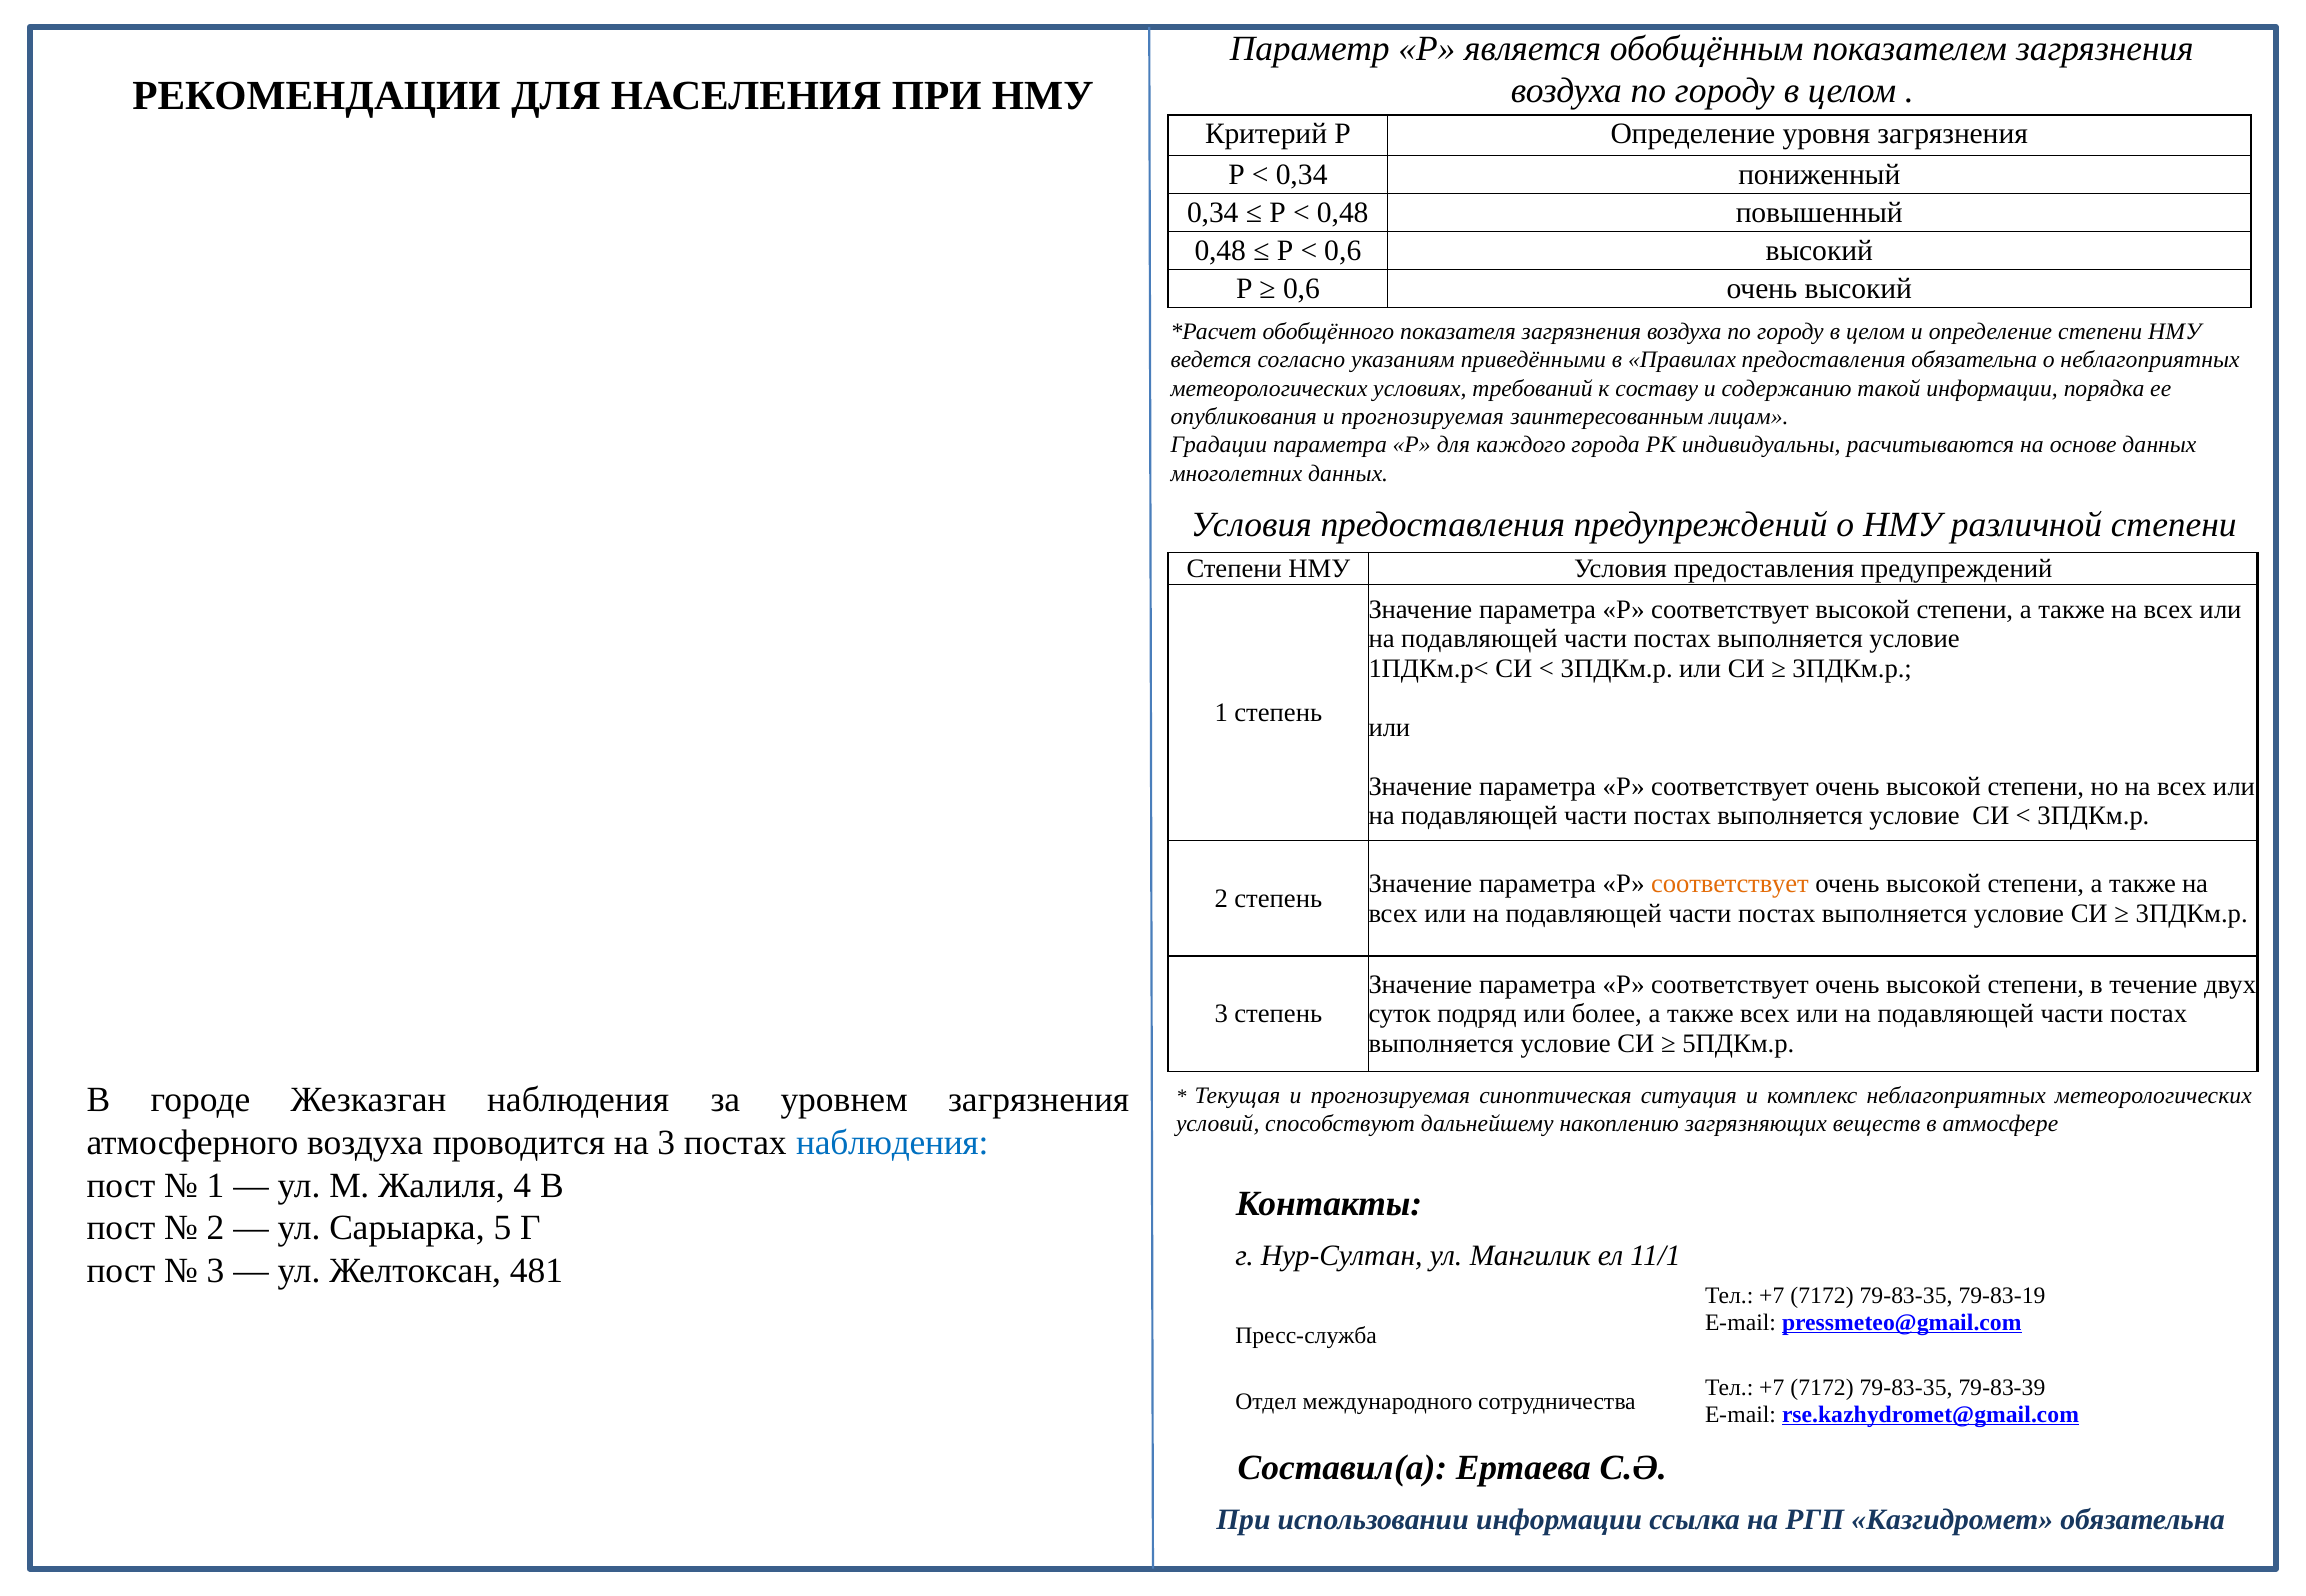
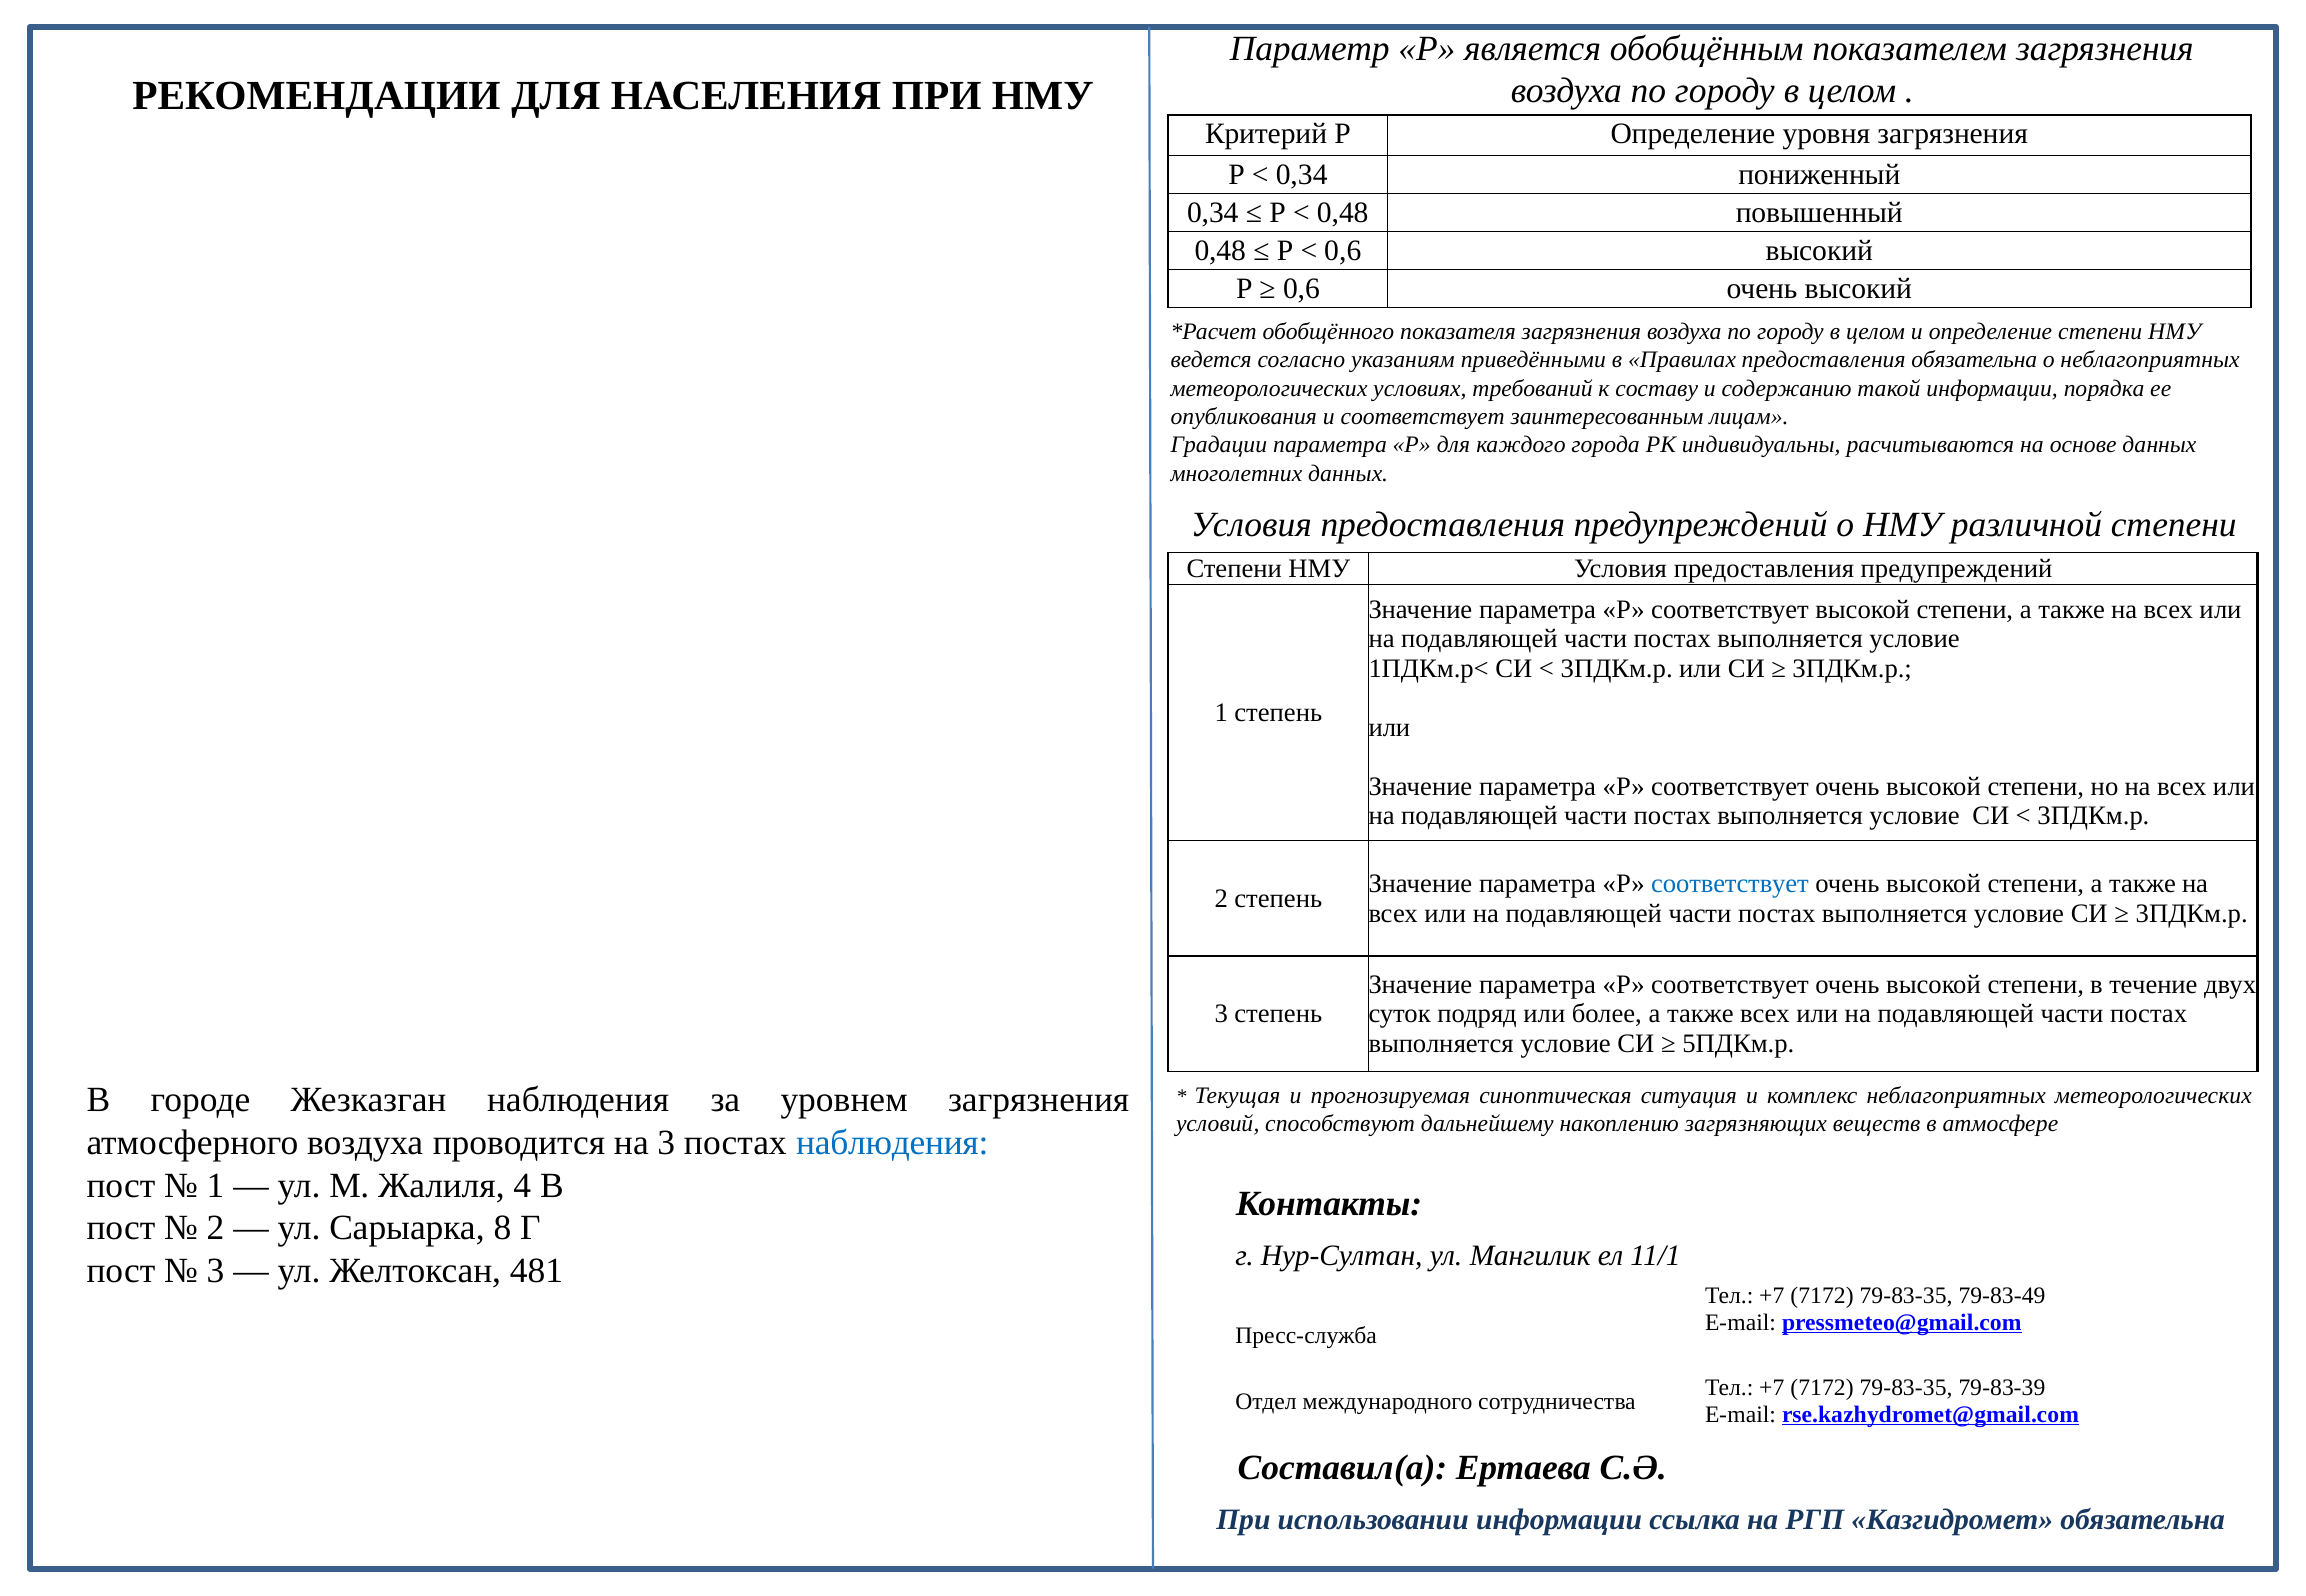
опубликования и прогнозируемая: прогнозируемая -> соответствует (1423, 417)
соответствует colour: orange -> blue (1730, 884)
5: 5 -> 8 (502, 1228)
79-83-19: 79-83-19 -> 79-83-49 (2002, 1296)
